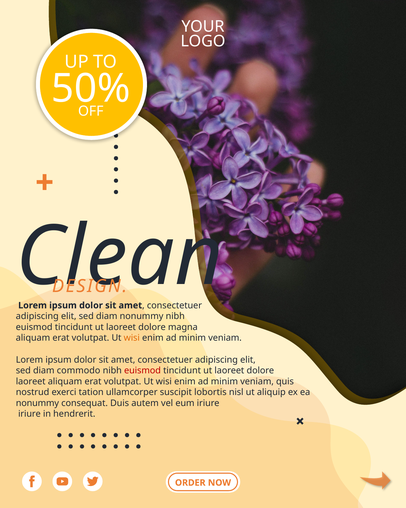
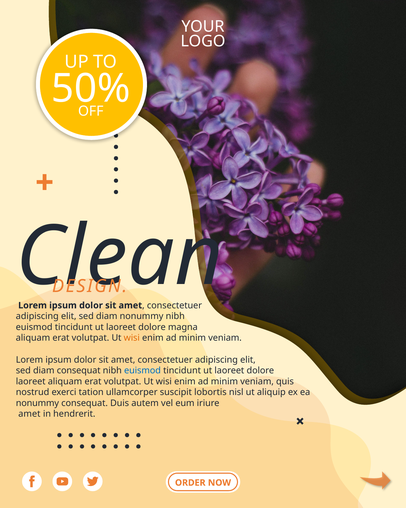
diam commodo: commodo -> consequat (79, 370)
euismod colour: red -> blue (143, 370)
iriure: iriure -> amet (29, 413)
